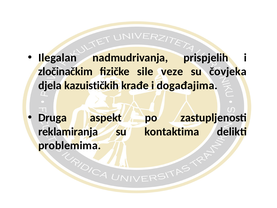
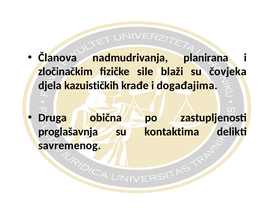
Ilegalan: Ilegalan -> Članova (58, 58)
prispjelih: prispjelih -> planirana (206, 58)
veze: veze -> blaži (172, 71)
aspekt: aspekt -> obična (106, 118)
reklamiranja: reklamiranja -> proglašavnja (68, 131)
problemima: problemima -> savremenog (70, 145)
